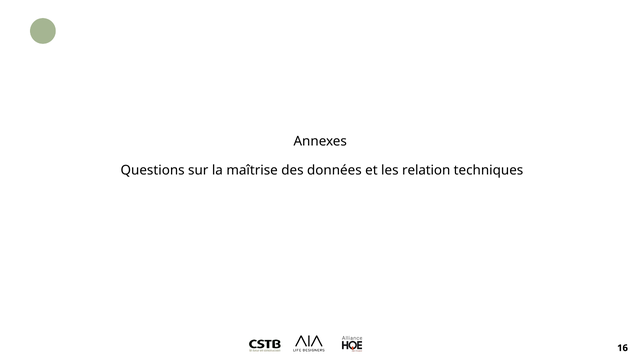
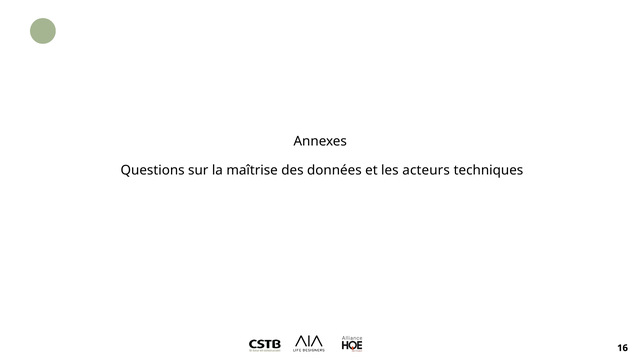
relation: relation -> acteurs (426, 171)
